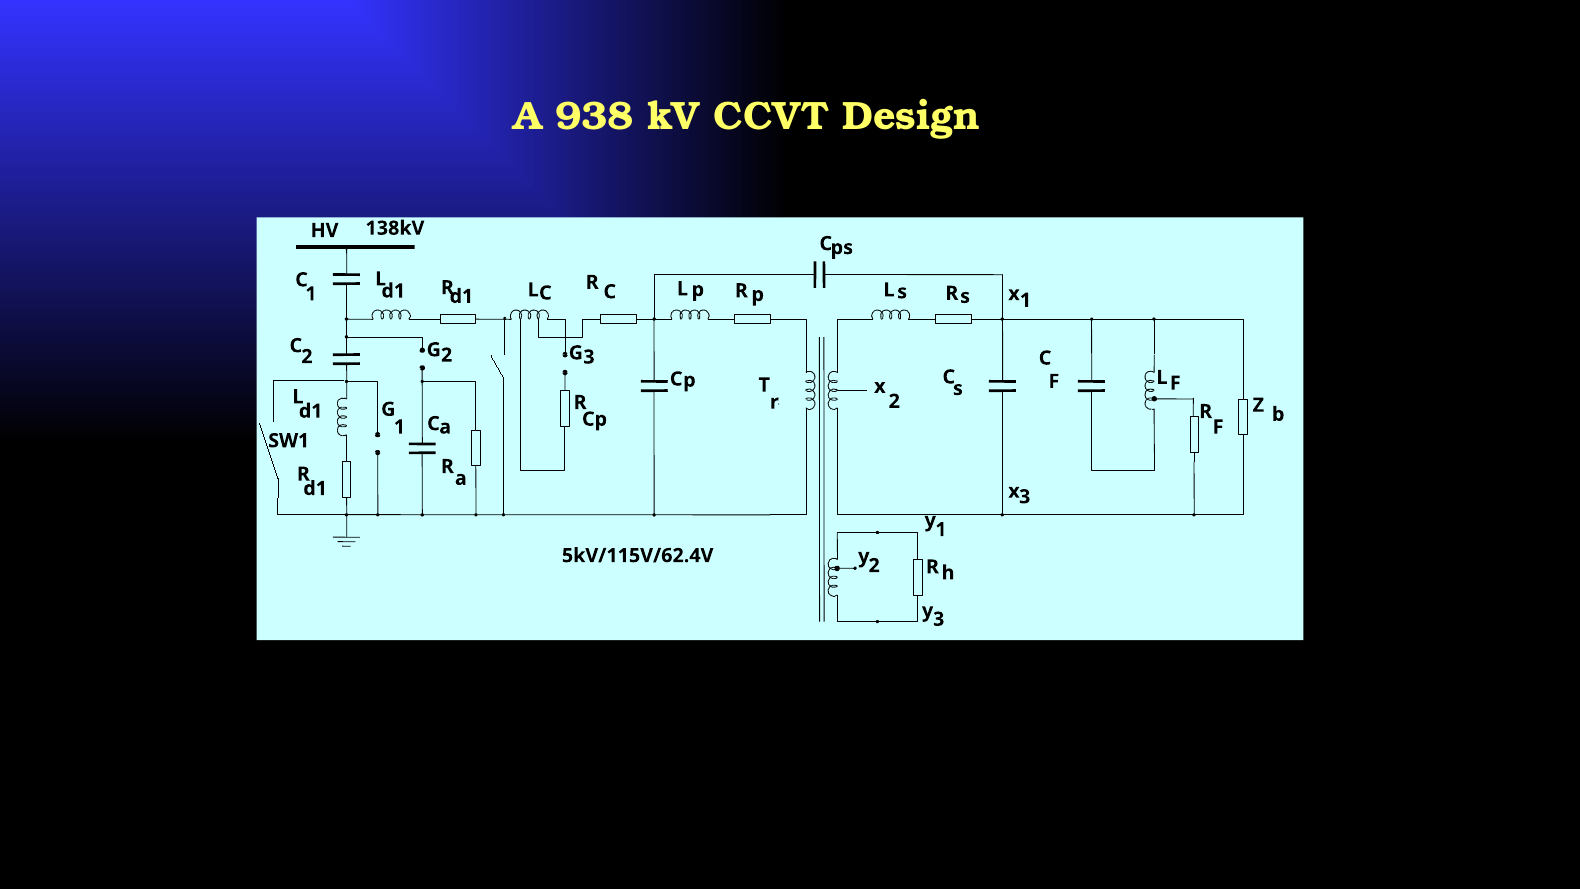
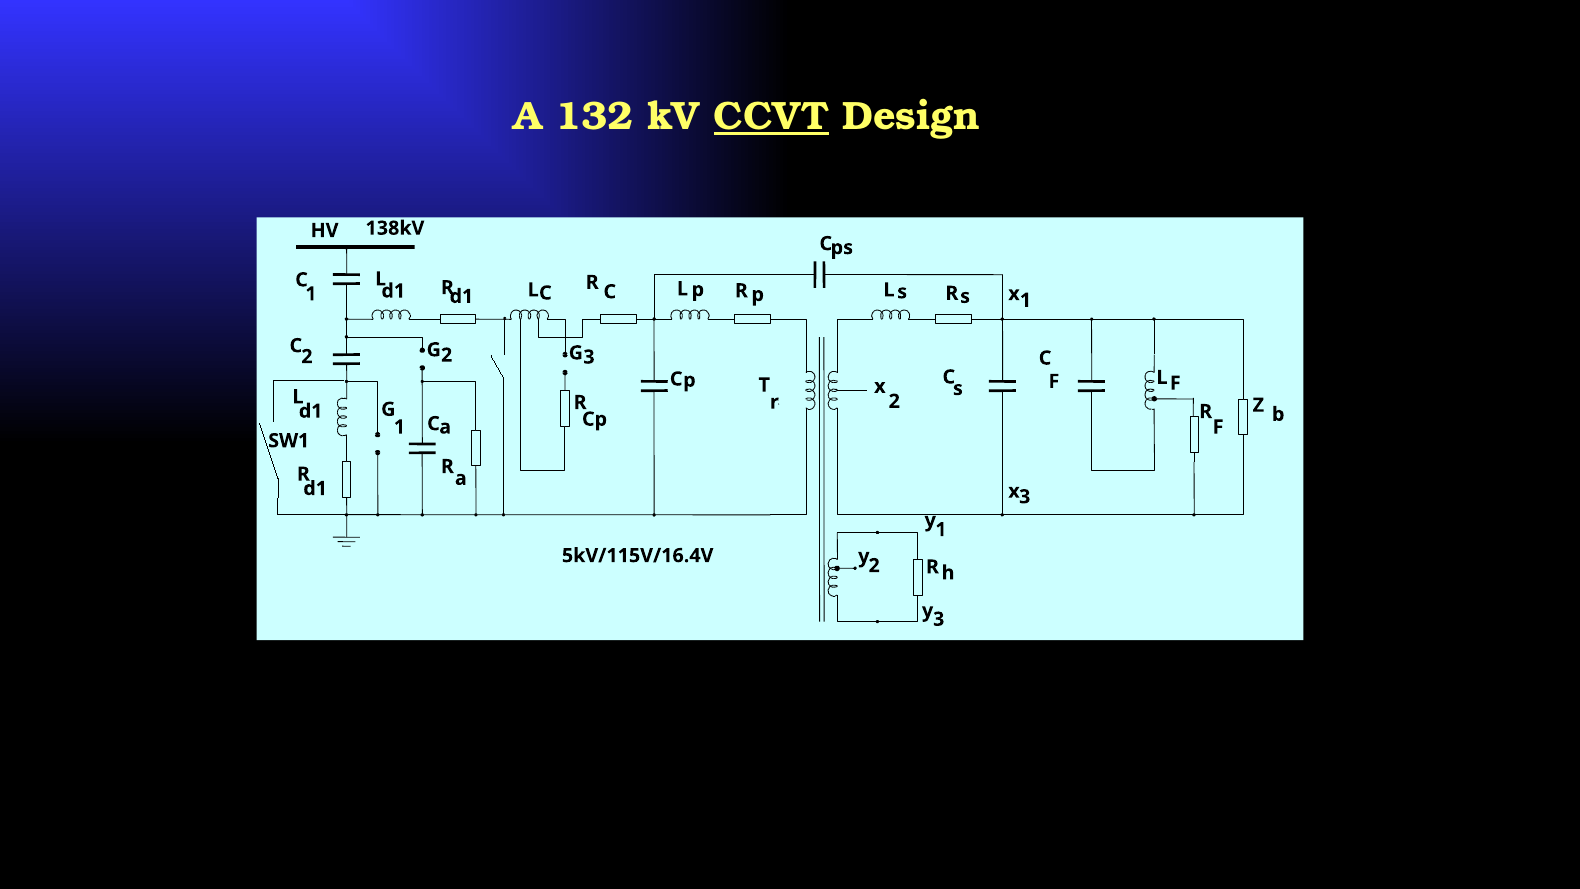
938: 938 -> 132 (595, 117)
CCVT underline: none -> present (771, 117)
5kV/115V/62.4V: 5kV/115V/62.4V -> 5kV/115V/16.4V (638, 555)
